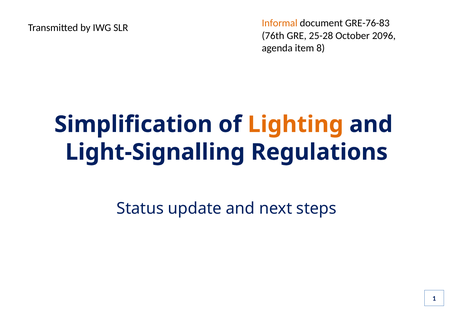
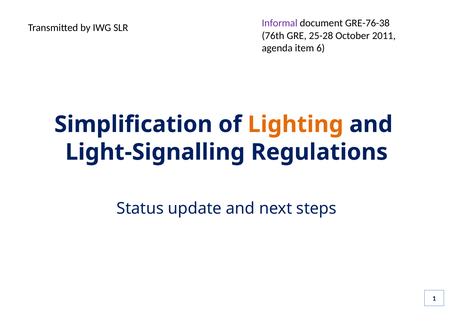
Informal colour: orange -> purple (280, 23)
GRE-76-83: GRE-76-83 -> GRE-76-38 (367, 23)
2096: 2096 -> 2011 (384, 36)
8: 8 -> 6 (321, 48)
